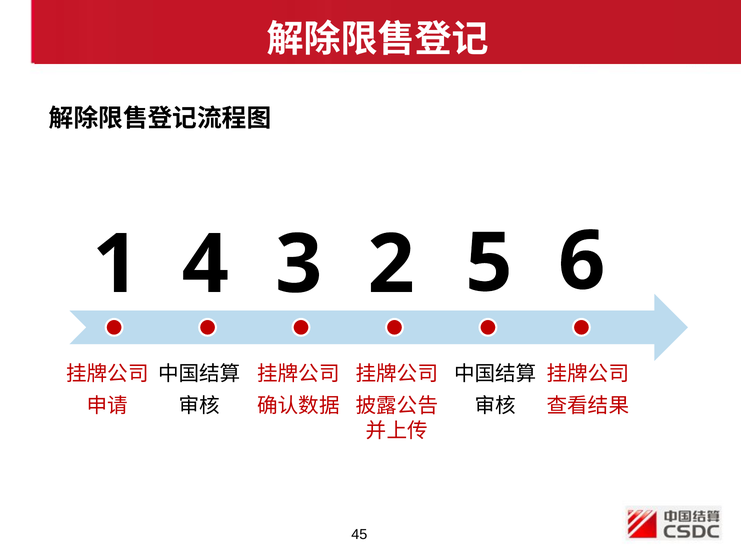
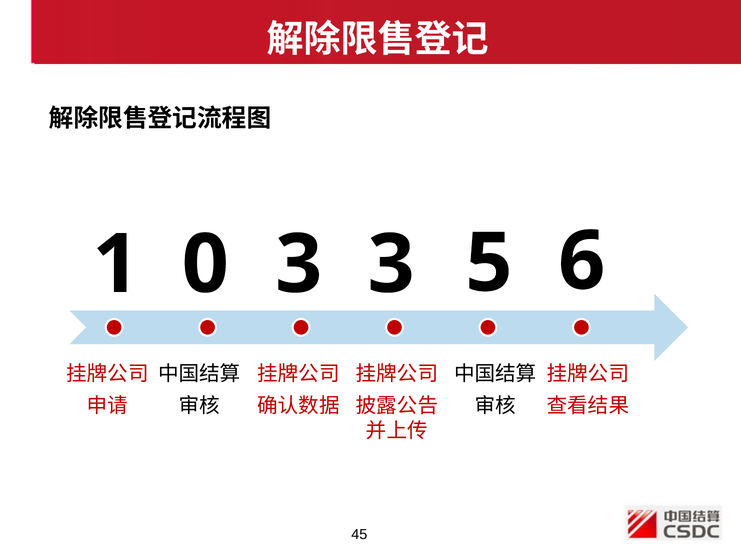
4: 4 -> 0 (205, 265)
3 2: 2 -> 3 (391, 265)
